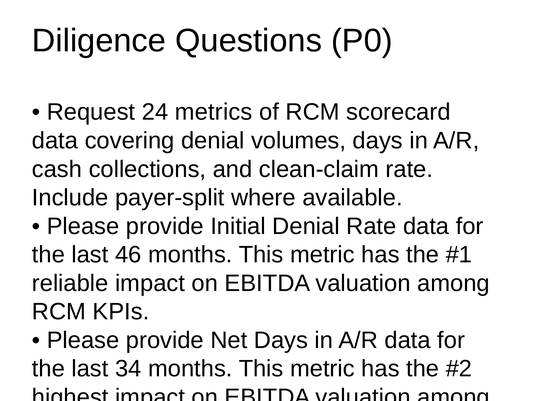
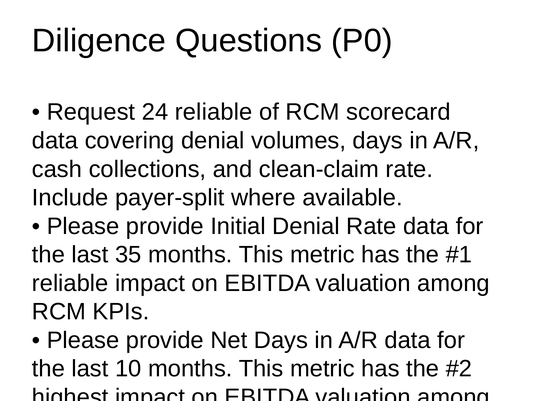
24 metrics: metrics -> reliable (214, 112)
46: 46 -> 35 (128, 254)
34: 34 -> 10 (128, 368)
